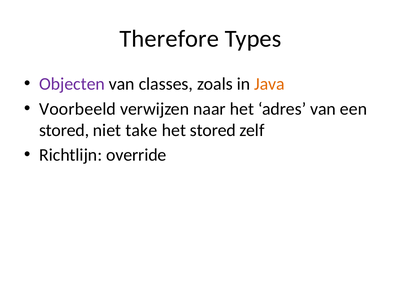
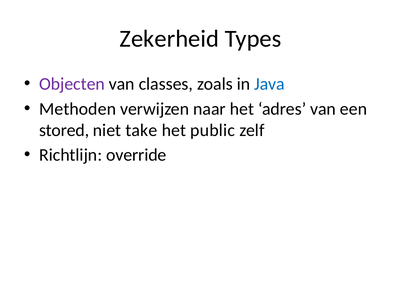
Therefore: Therefore -> Zekerheid (169, 39)
Java colour: orange -> blue (269, 84)
Voorbeeld: Voorbeeld -> Methoden (78, 109)
het stored: stored -> public (213, 130)
